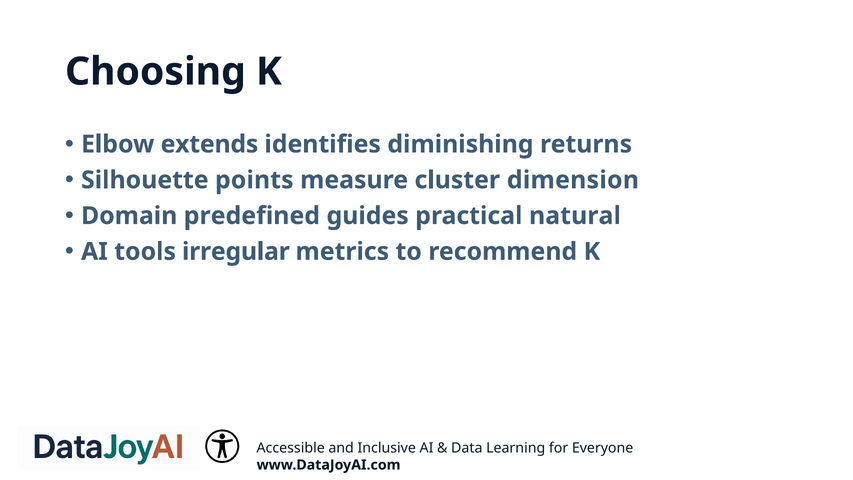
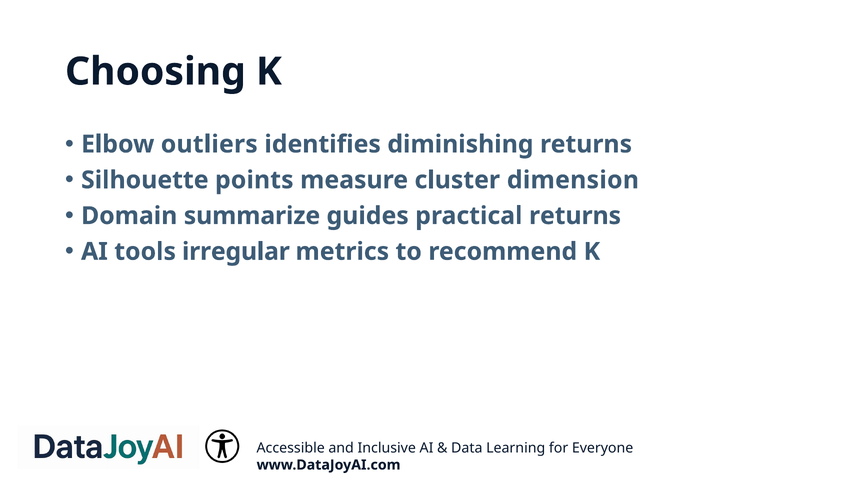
extends: extends -> outliers (209, 144)
predefined: predefined -> summarize (252, 216)
practical natural: natural -> returns (575, 216)
